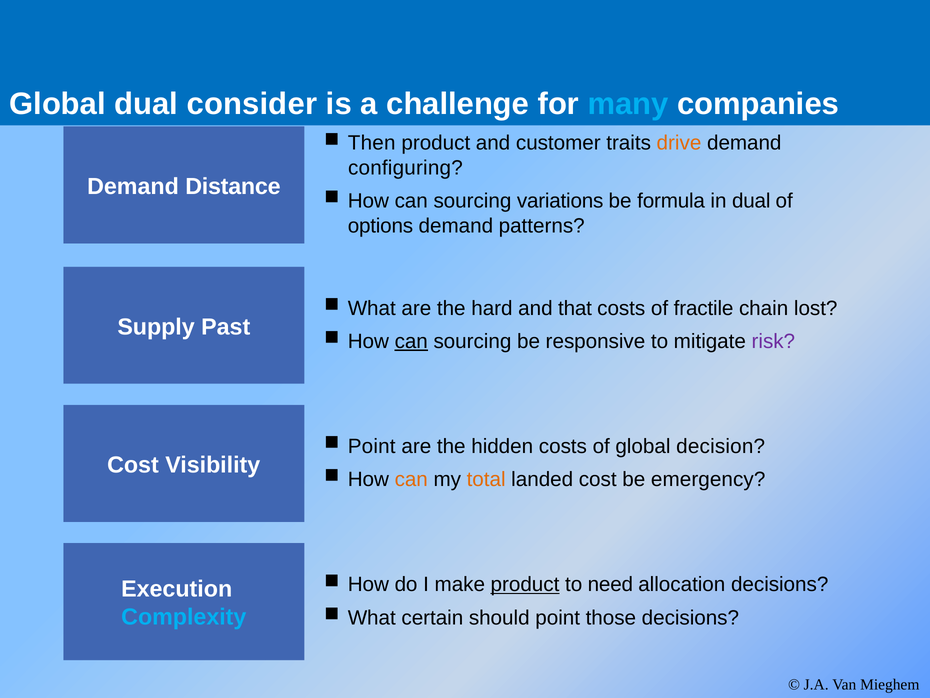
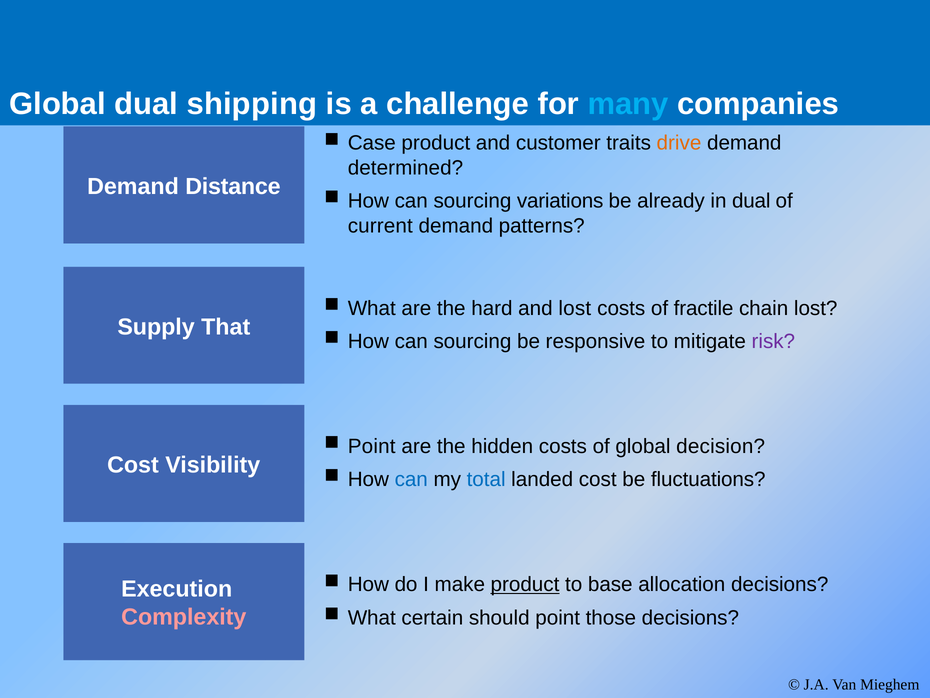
consider: consider -> shipping (252, 104)
Then: Then -> Case (372, 143)
configuring: configuring -> determined (405, 168)
formula: formula -> already (671, 201)
options: options -> current (380, 226)
and that: that -> lost (575, 308)
Past: Past -> That (226, 327)
can underline: present -> none (411, 341)
can colour: orange -> blue (411, 479)
total colour: orange -> blue (486, 479)
emergency: emergency -> fluctuations (708, 479)
need: need -> base (610, 584)
Complexity colour: light blue -> pink (184, 617)
